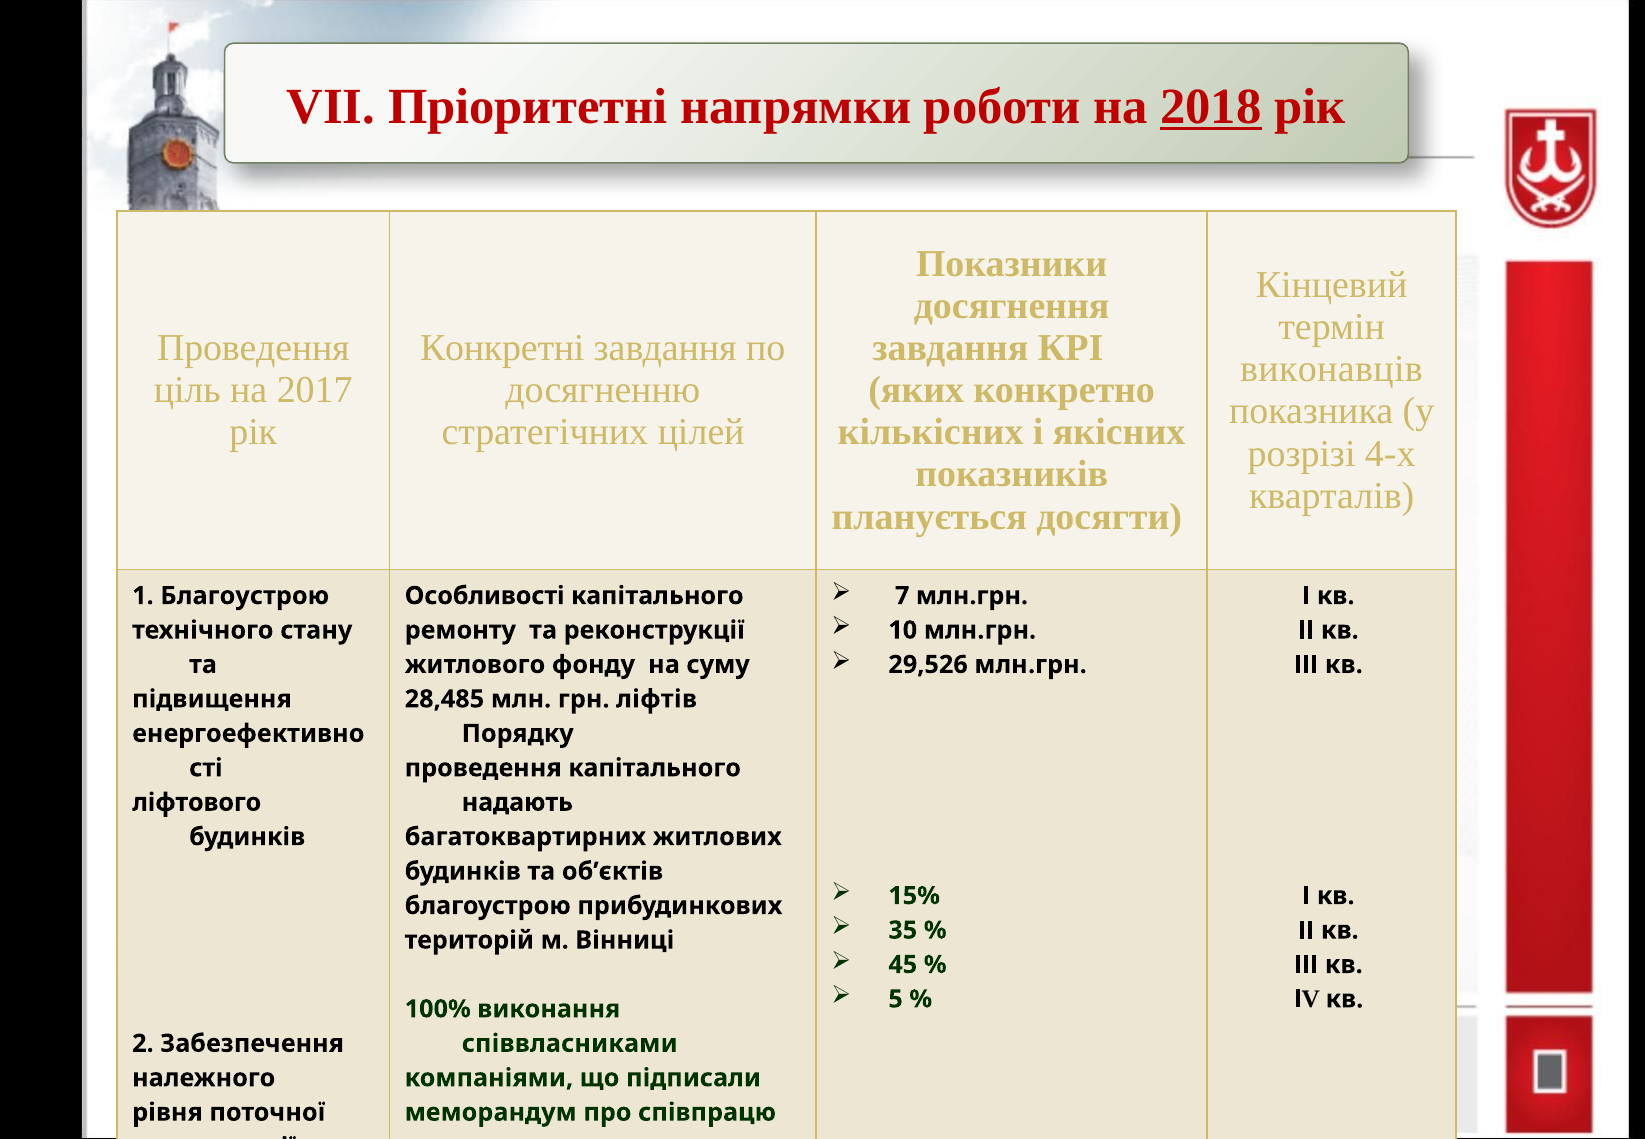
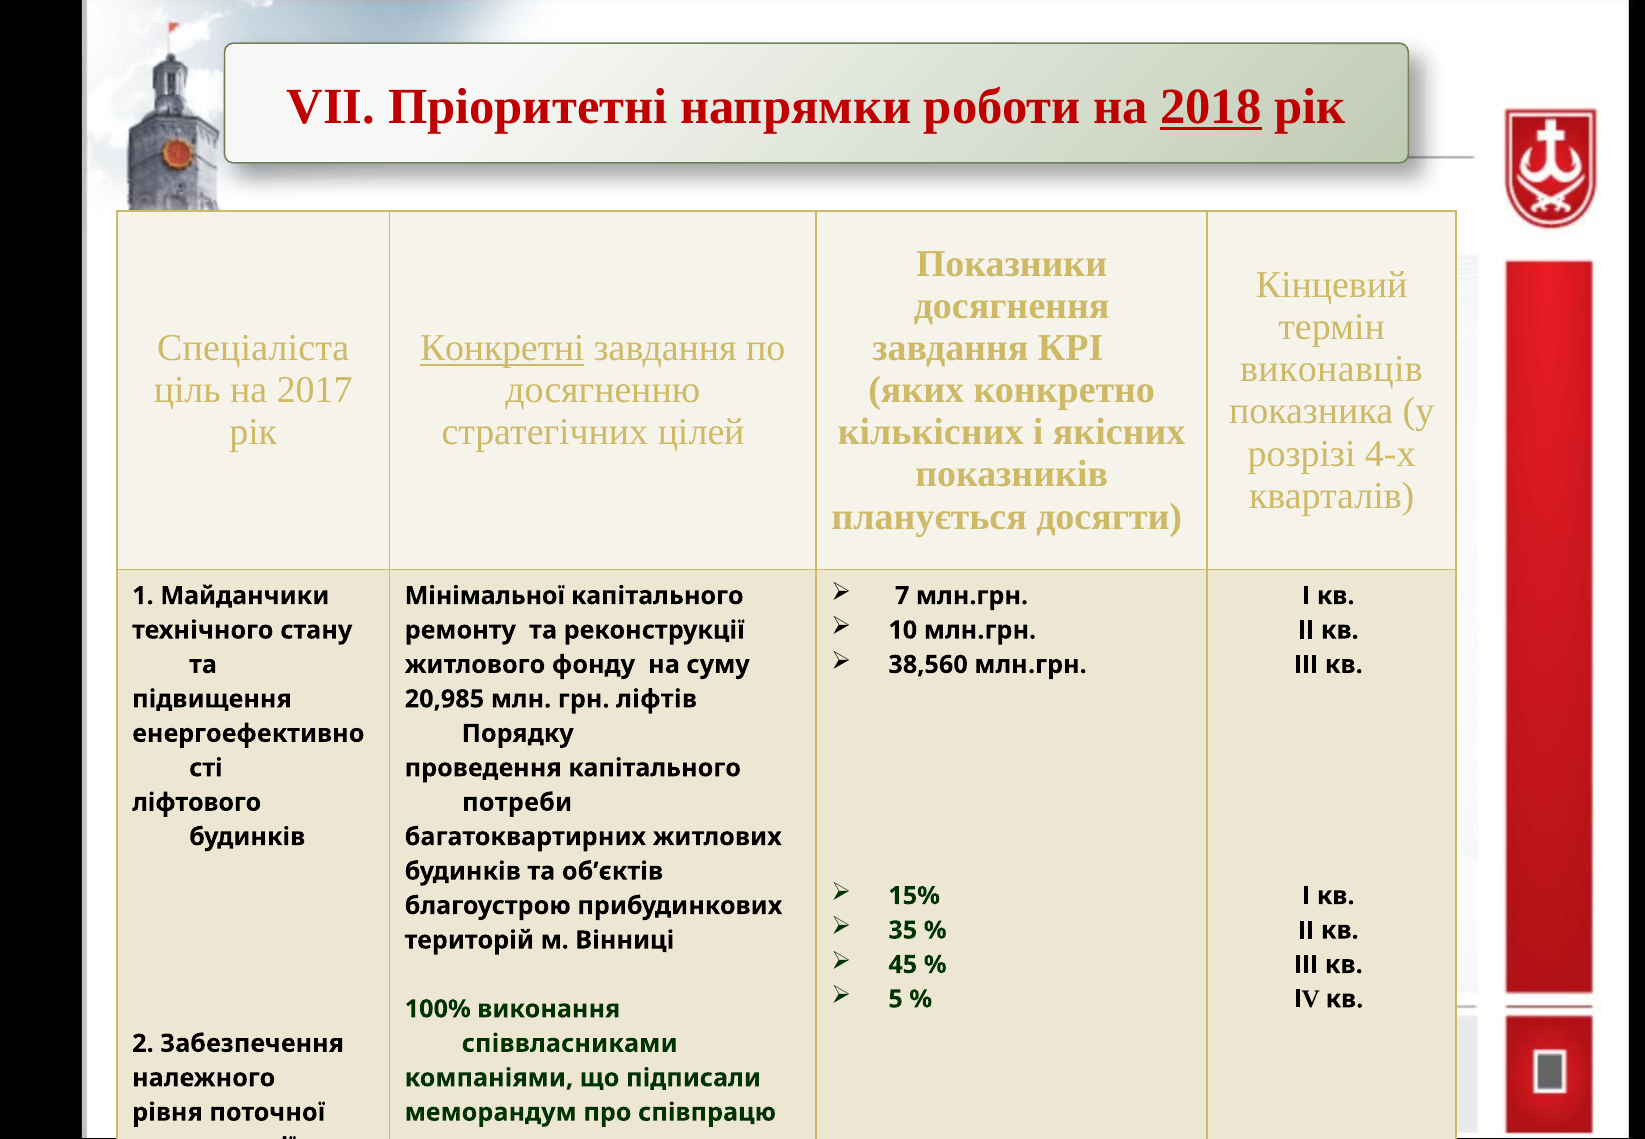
Проведення: Проведення -> Спеціаліста (253, 348)
Конкретні underline: none -> present (502, 348)
1 Благоустрою: Благоустрою -> Майданчики (245, 596)
Особливості: Особливості -> Мінімальної (485, 596)
29,526: 29,526 -> 38,560 (928, 665)
28,485: 28,485 -> 20,985 (444, 699)
надають: надають -> потреби (517, 802)
